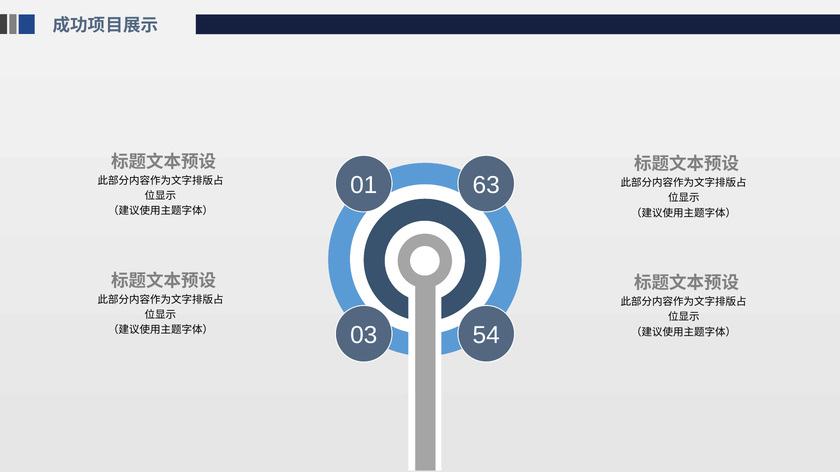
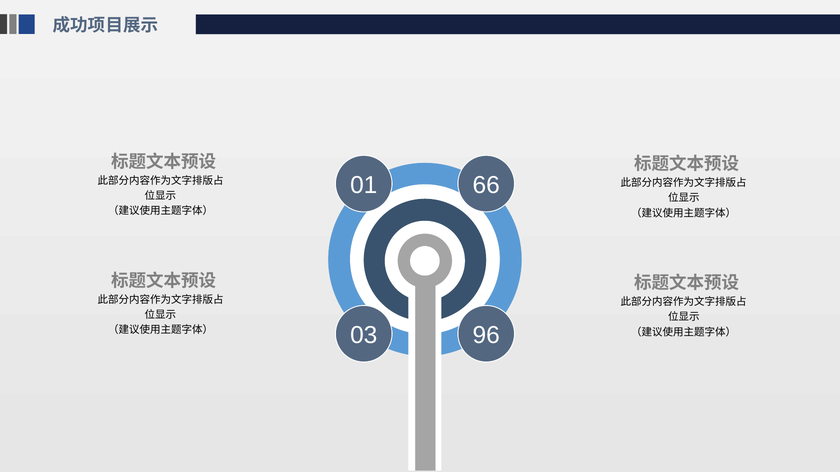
63: 63 -> 66 (486, 185)
54: 54 -> 96 (486, 336)
